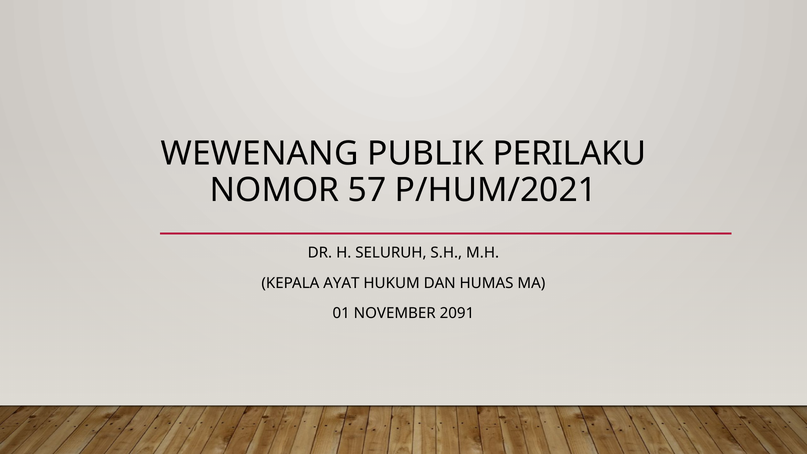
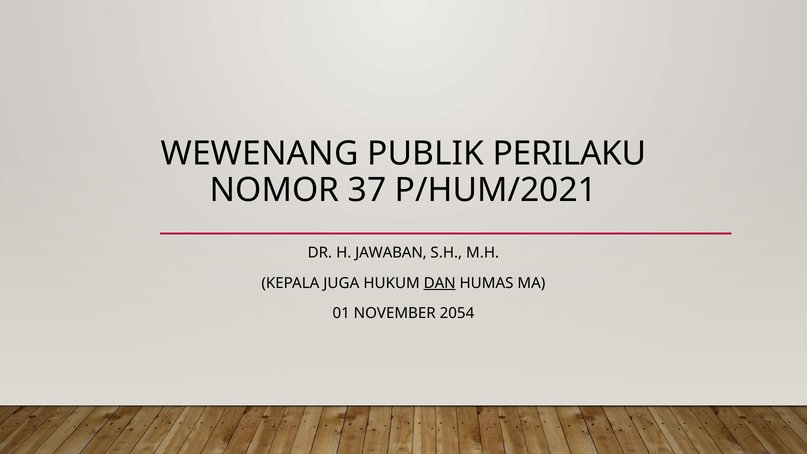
57: 57 -> 37 (367, 190)
SELURUH: SELURUH -> JAWABAN (391, 253)
AYAT: AYAT -> JUGA (341, 283)
DAN underline: none -> present (440, 283)
2091: 2091 -> 2054 (457, 313)
